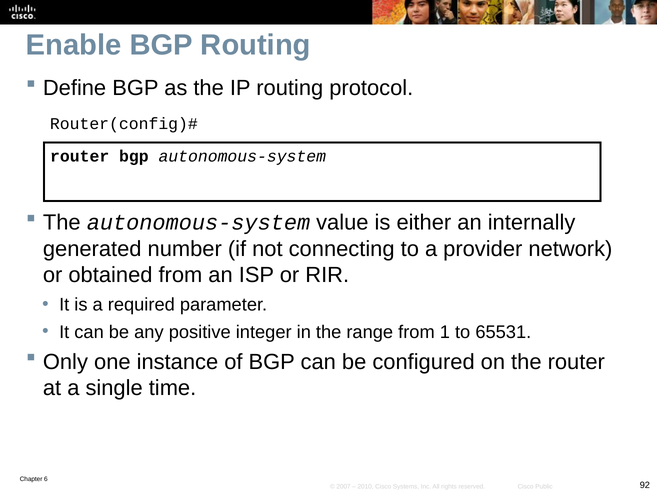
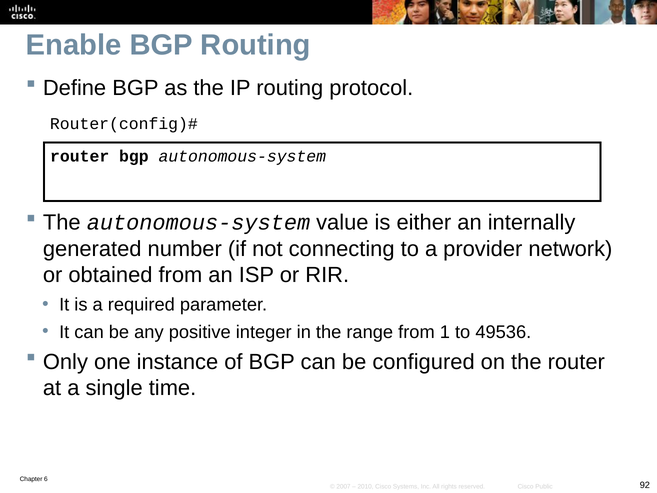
65531: 65531 -> 49536 (503, 332)
